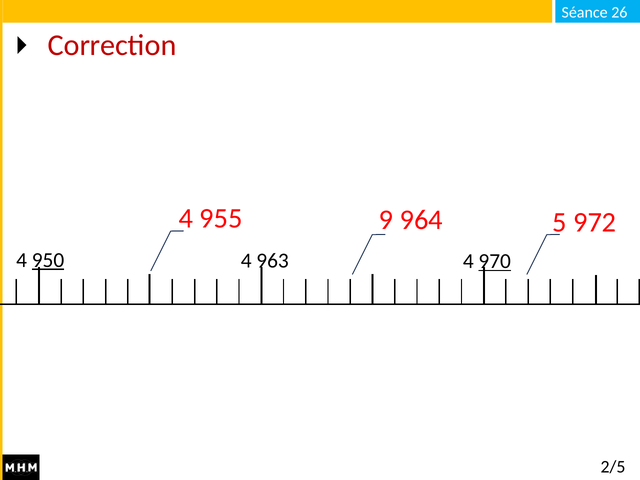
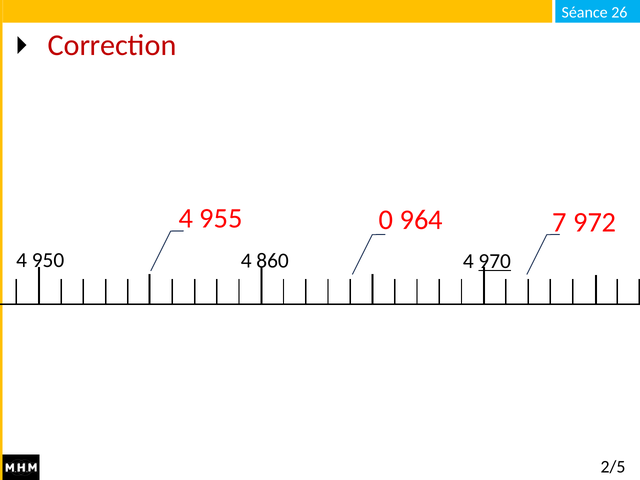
9: 9 -> 0 (386, 220)
5: 5 -> 7 (559, 223)
950 underline: present -> none (48, 260)
963: 963 -> 860 (273, 261)
